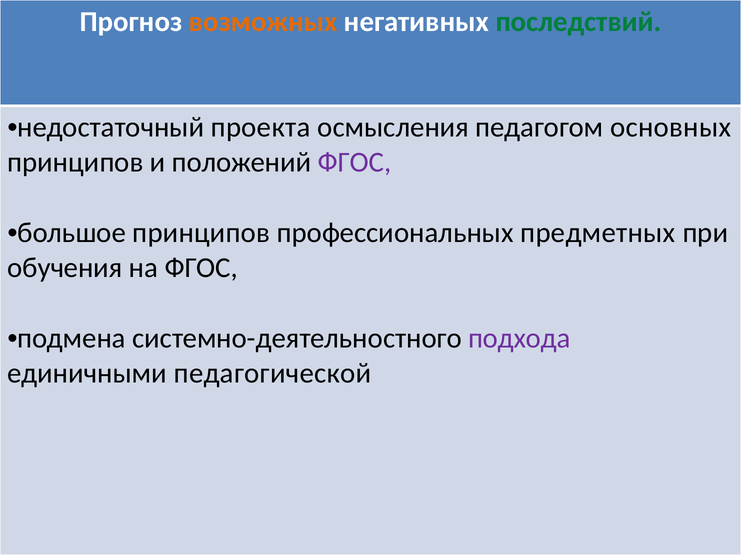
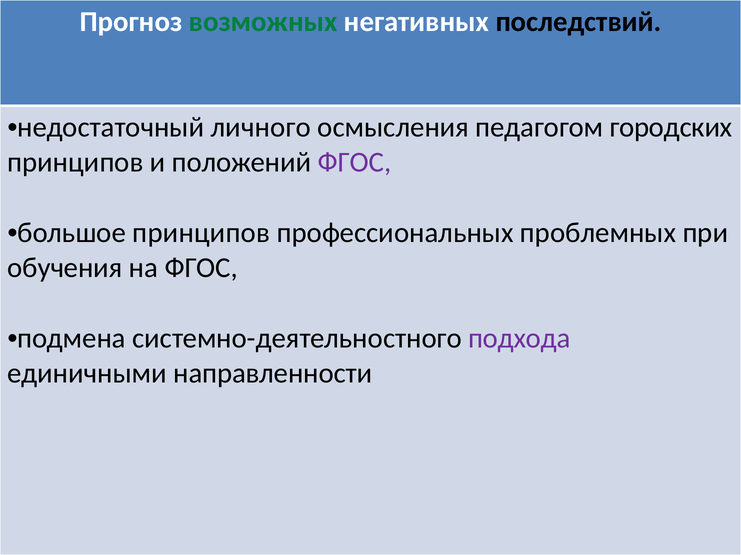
возможных colour: orange -> green (263, 22)
последствий colour: green -> black (578, 22)
проекта: проекта -> личного (261, 127)
основных: основных -> городских (671, 127)
предметных: предметных -> проблемных (598, 233)
педагогической: педагогической -> направленности (273, 374)
